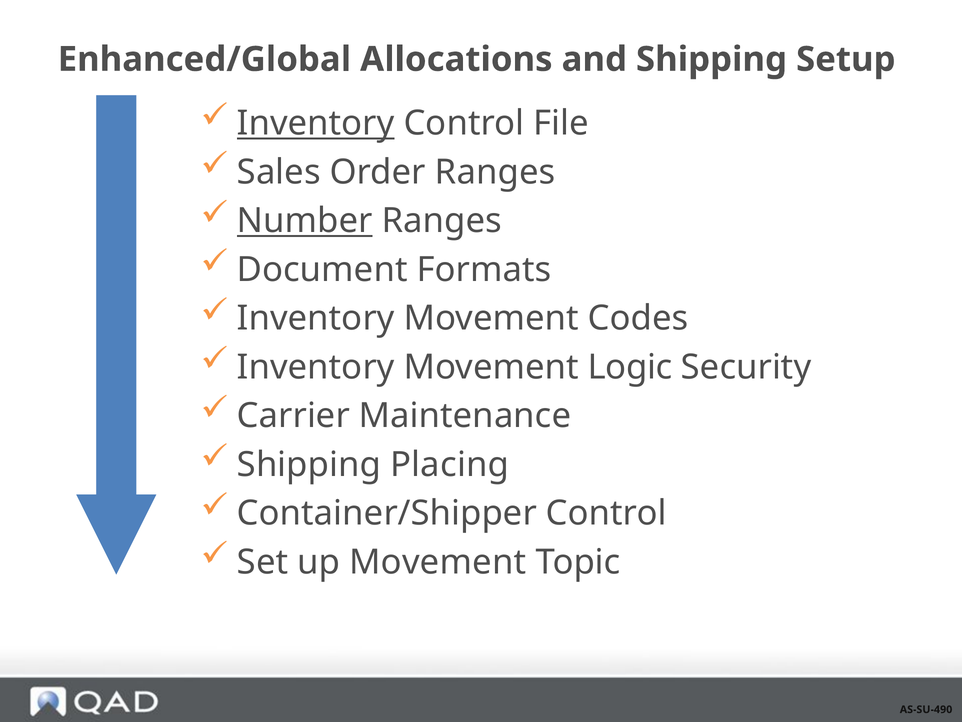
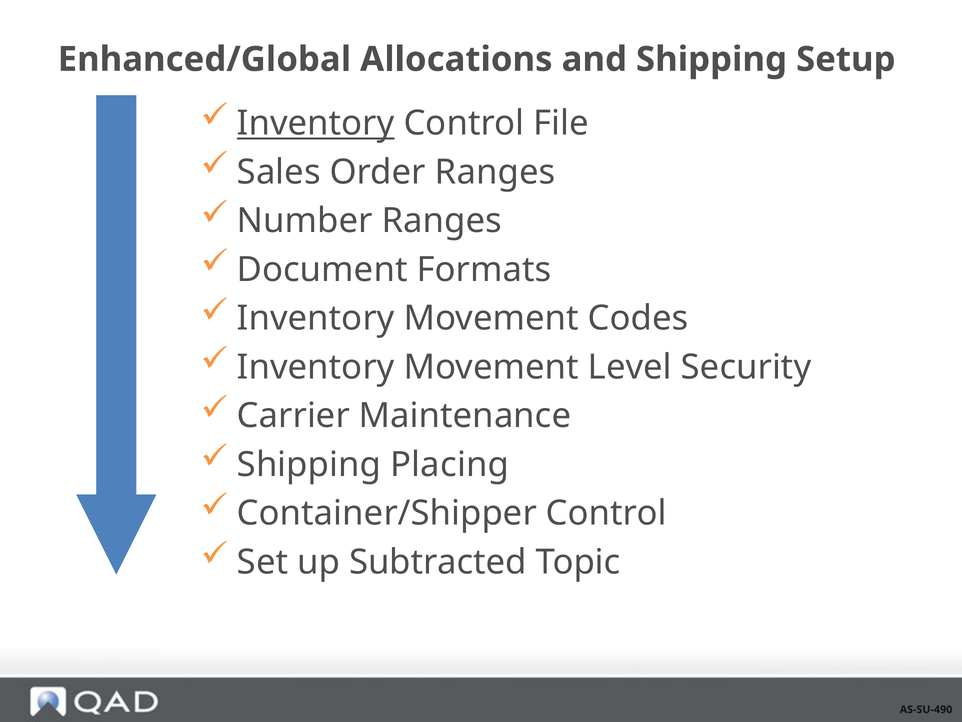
Number underline: present -> none (305, 221)
Logic: Logic -> Level (630, 367)
up Movement: Movement -> Subtracted (438, 562)
